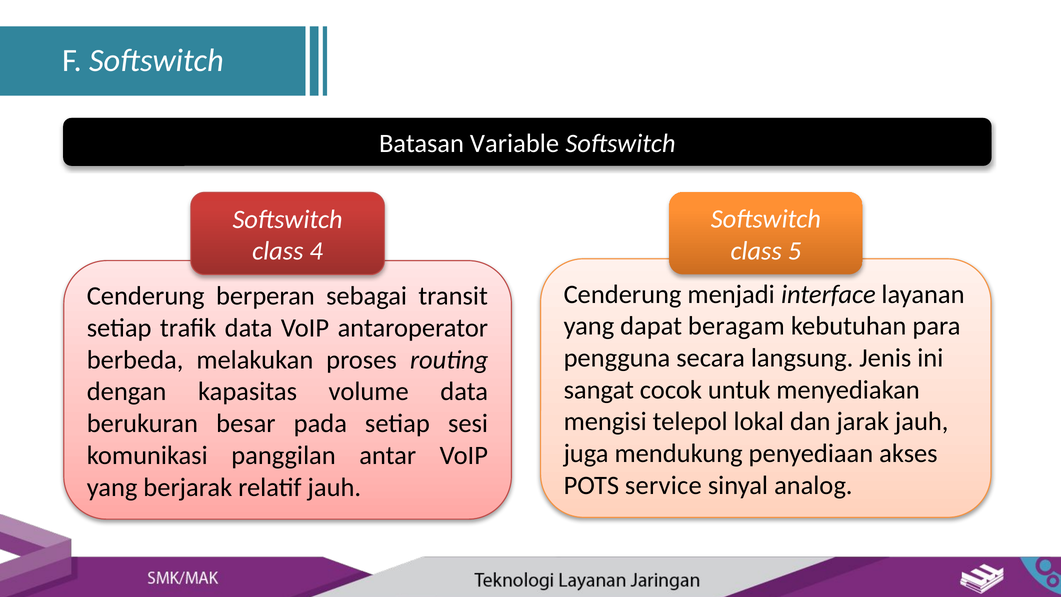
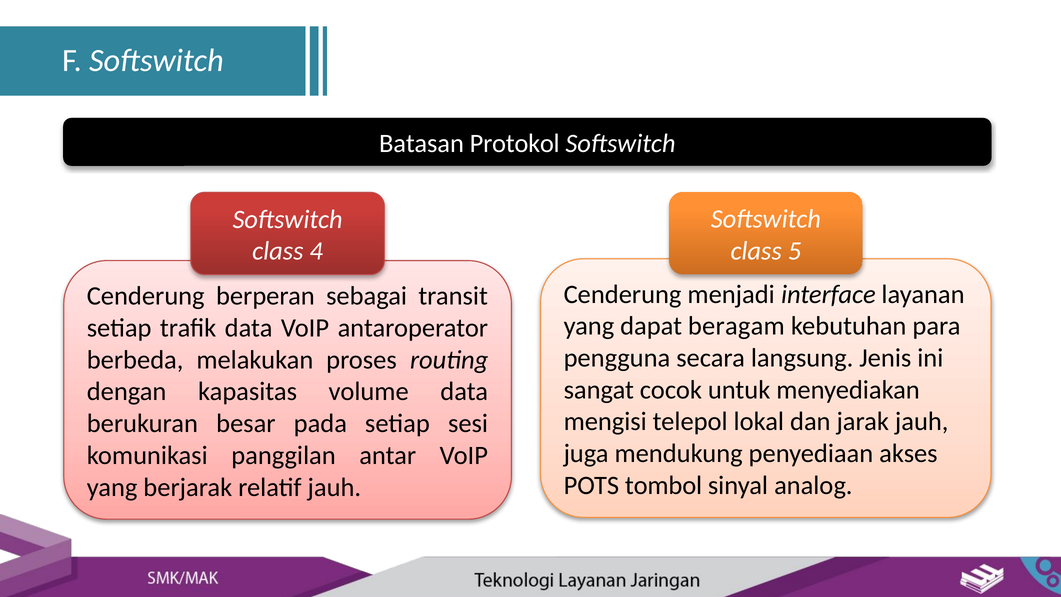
Variable: Variable -> Protokol (515, 144)
service: service -> tombol (664, 485)
